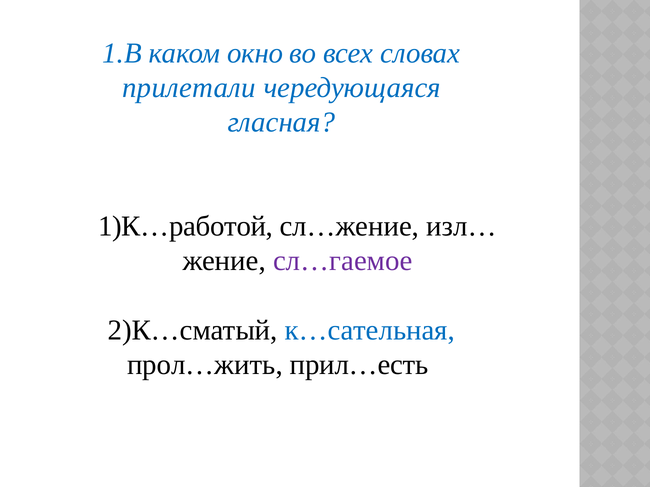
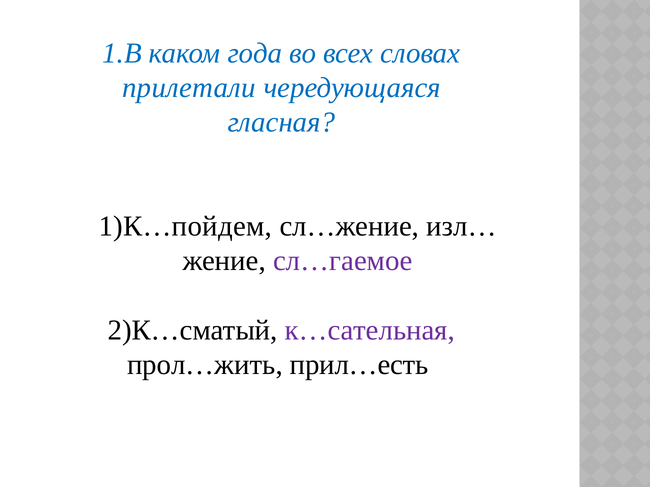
окно: окно -> года (255, 53)
1)К…работой: 1)К…работой -> 1)К…пойдем (185, 226)
к…сательная colour: blue -> purple (370, 330)
